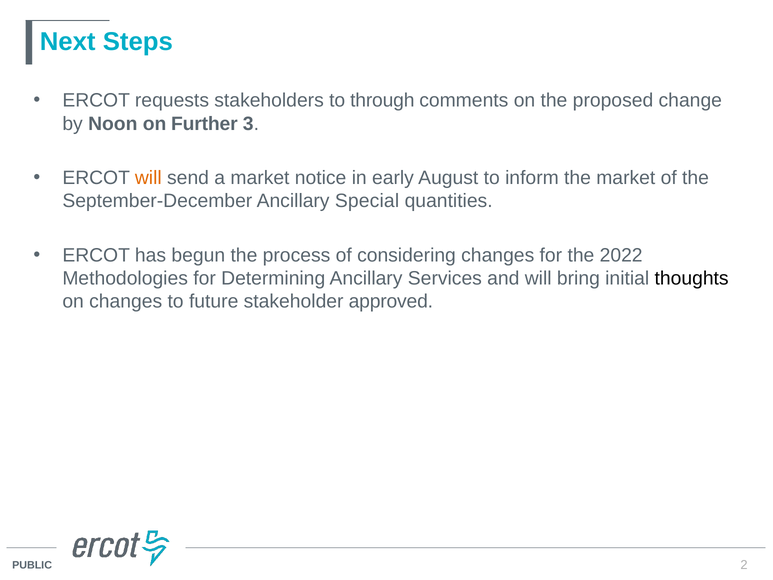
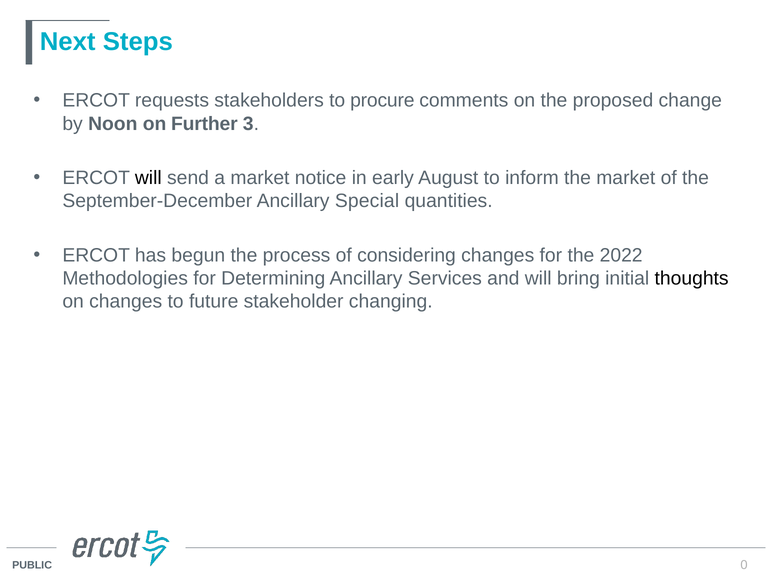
through: through -> procure (382, 101)
will colour: orange -> black (148, 178)
approved: approved -> changing (391, 301)
2: 2 -> 0 (744, 565)
